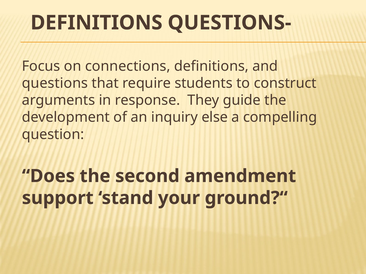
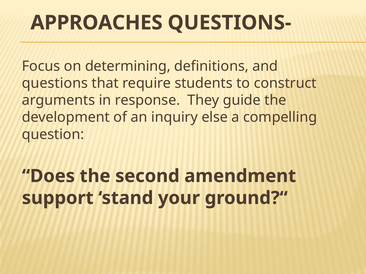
DEFINITIONS: DEFINITIONS -> APPROACHES (97, 23)
connections: connections -> determining (128, 66)
